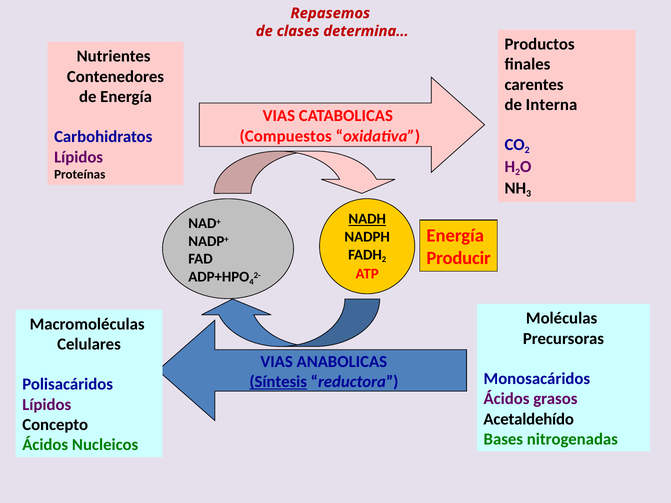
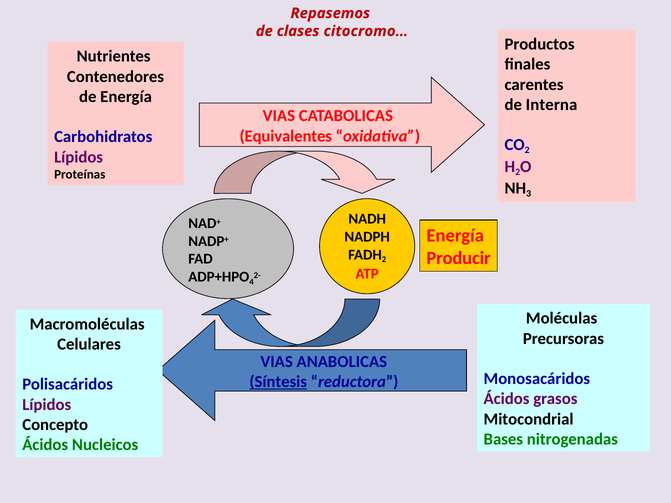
determina…: determina… -> citocromo… (366, 31)
Compuestos: Compuestos -> Equivalentes (286, 136)
NADH underline: present -> none (367, 219)
Acetaldehído: Acetaldehído -> Mitocondrial (529, 419)
